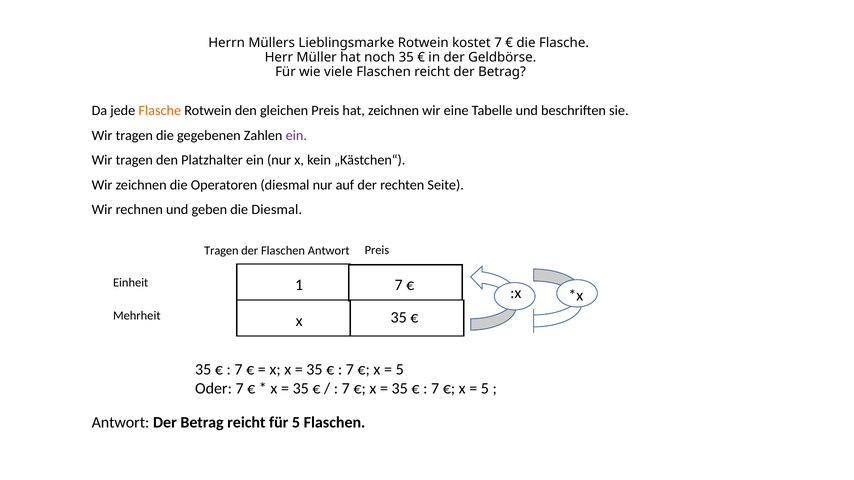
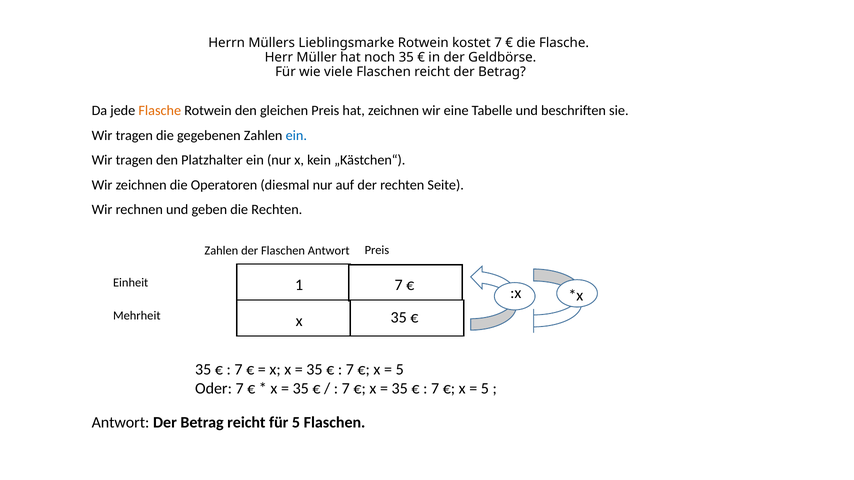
ein colour: purple -> blue (296, 136)
die Diesmal: Diesmal -> Rechten (277, 210)
Tragen: Tragen -> Zahlen (221, 251)
